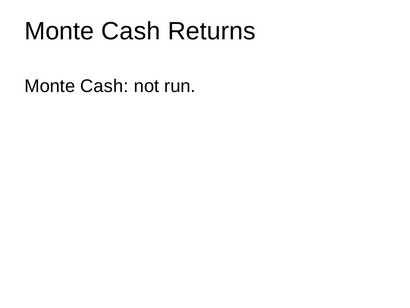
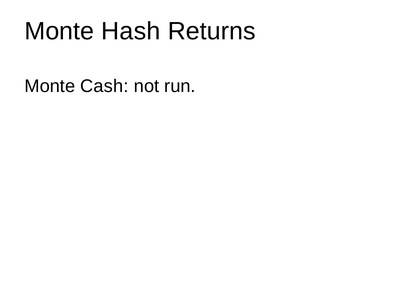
Cash: Cash -> Hash (131, 31)
